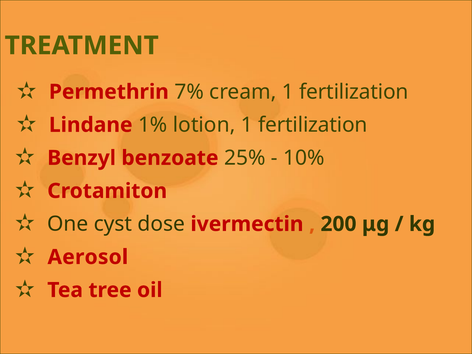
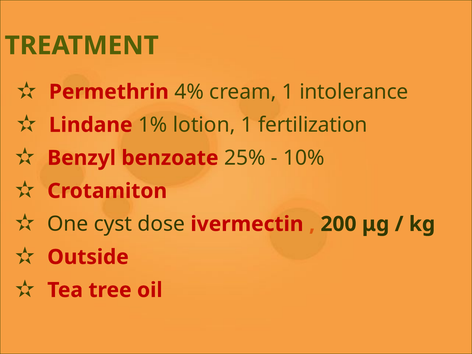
7%: 7% -> 4% (189, 92)
cream 1 fertilization: fertilization -> intolerance (354, 92)
Aerosol: Aerosol -> Outside (88, 257)
